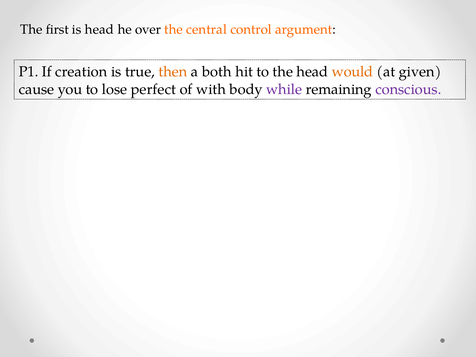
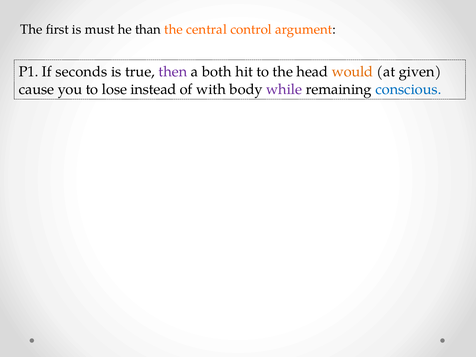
is head: head -> must (100, 29)
over: over -> than (148, 29)
creation: creation -> seconds (81, 72)
then colour: orange -> purple (173, 72)
perfect: perfect -> instead (154, 89)
conscious colour: purple -> blue (408, 89)
